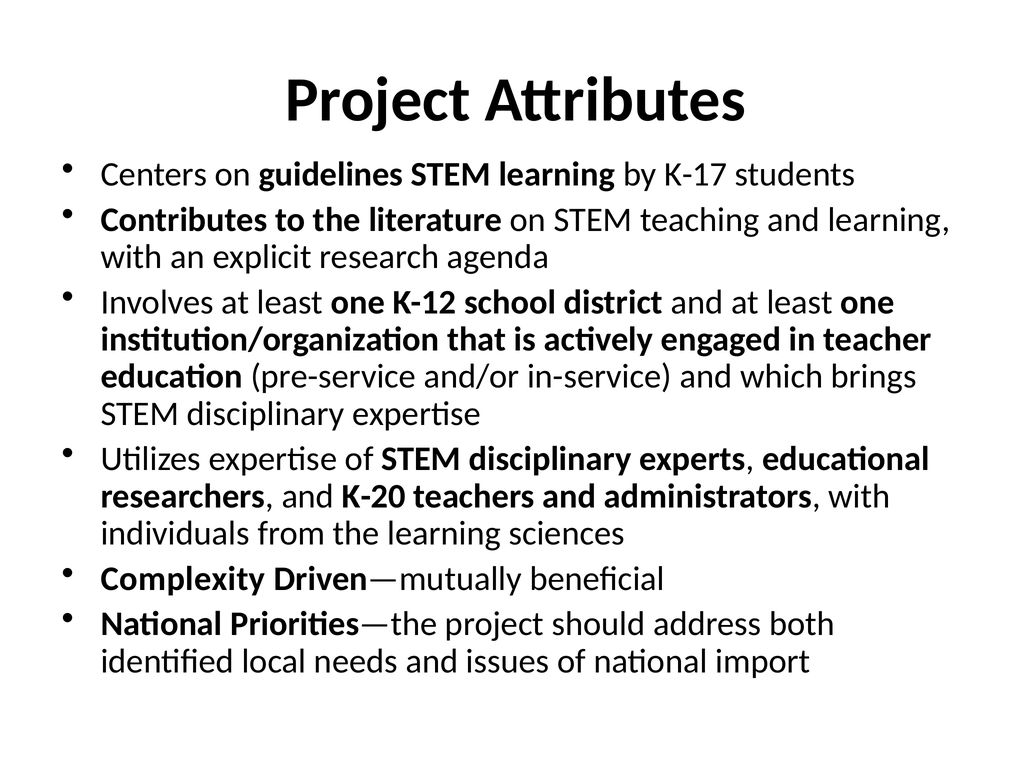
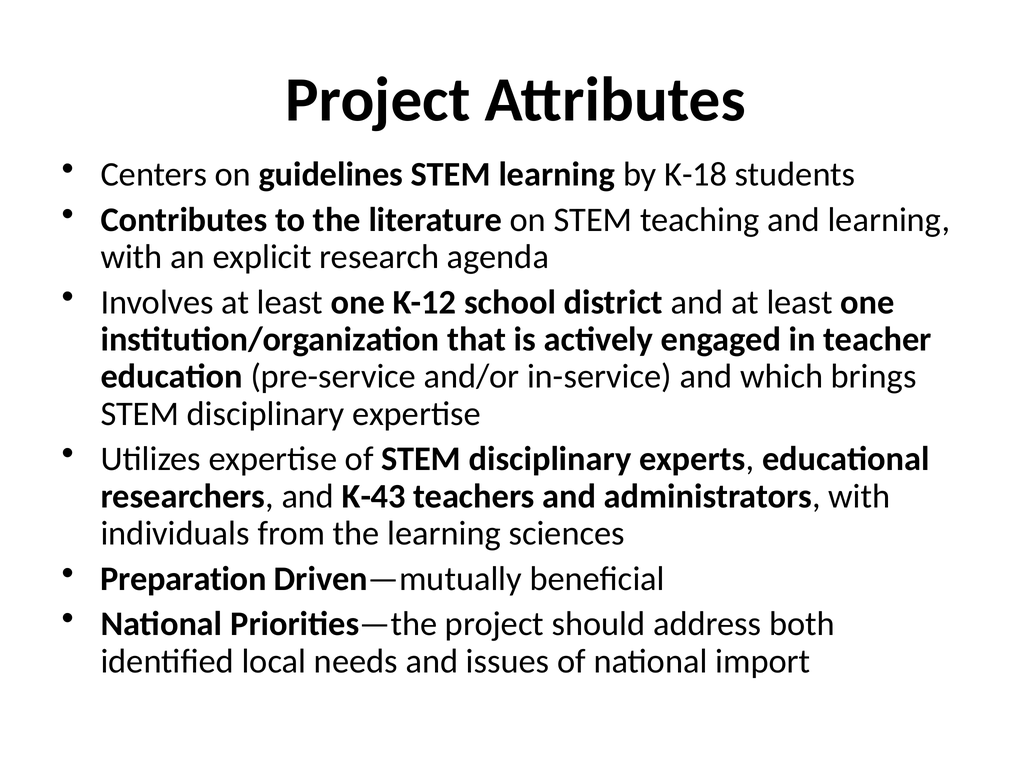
K-17: K-17 -> K-18 (696, 174)
K-20: K-20 -> K-43 (374, 496)
Complexity: Complexity -> Preparation (183, 579)
